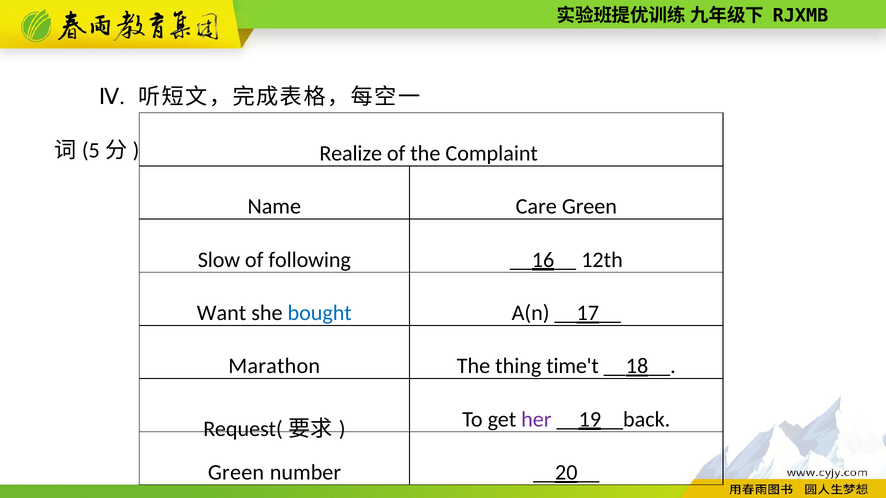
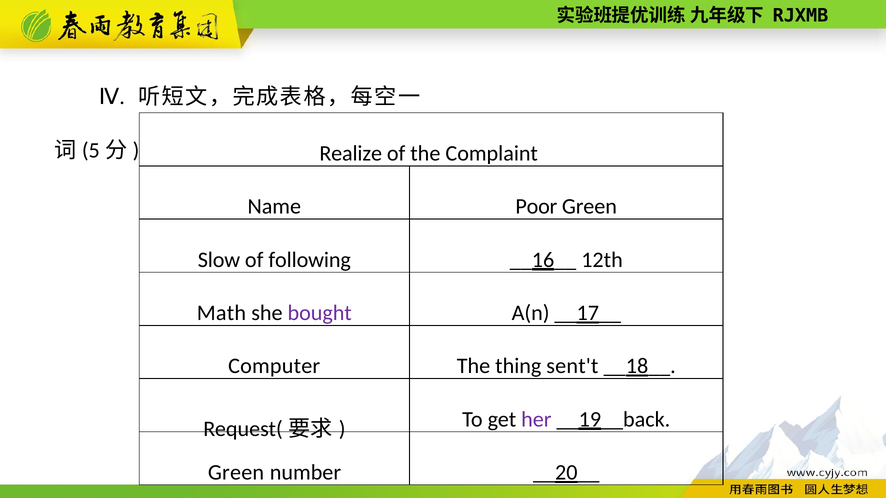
Care: Care -> Poor (536, 207)
Want: Want -> Math (221, 313)
bought colour: blue -> purple (320, 313)
Marathon: Marathon -> Computer (274, 366)
time't: time't -> sent't (572, 366)
